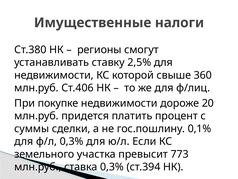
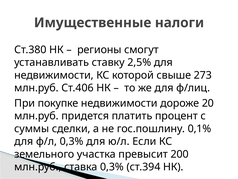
360: 360 -> 273 (203, 75)
773: 773 -> 200 (180, 154)
